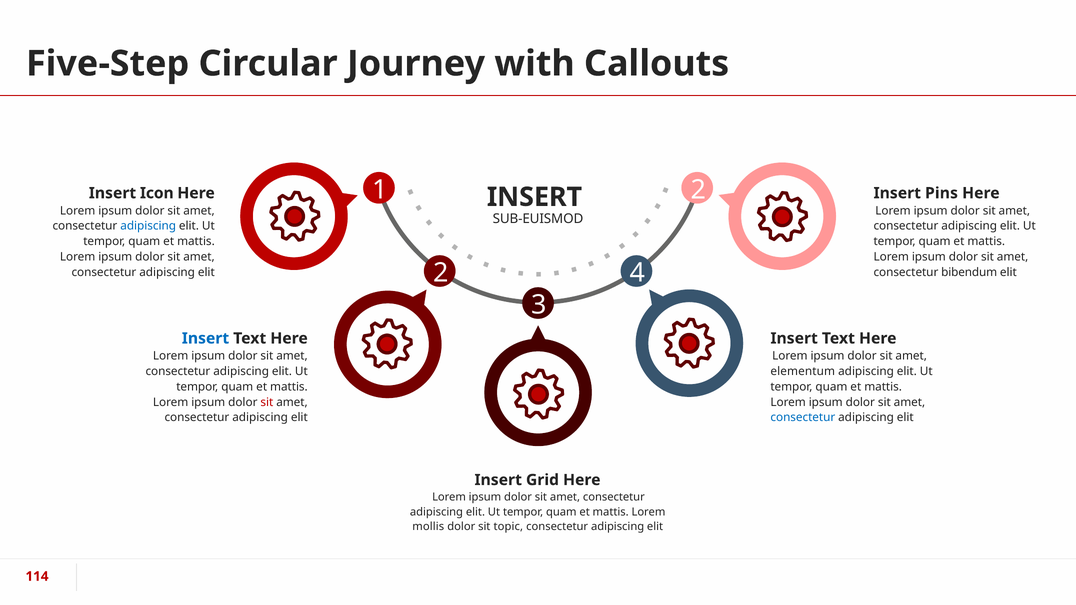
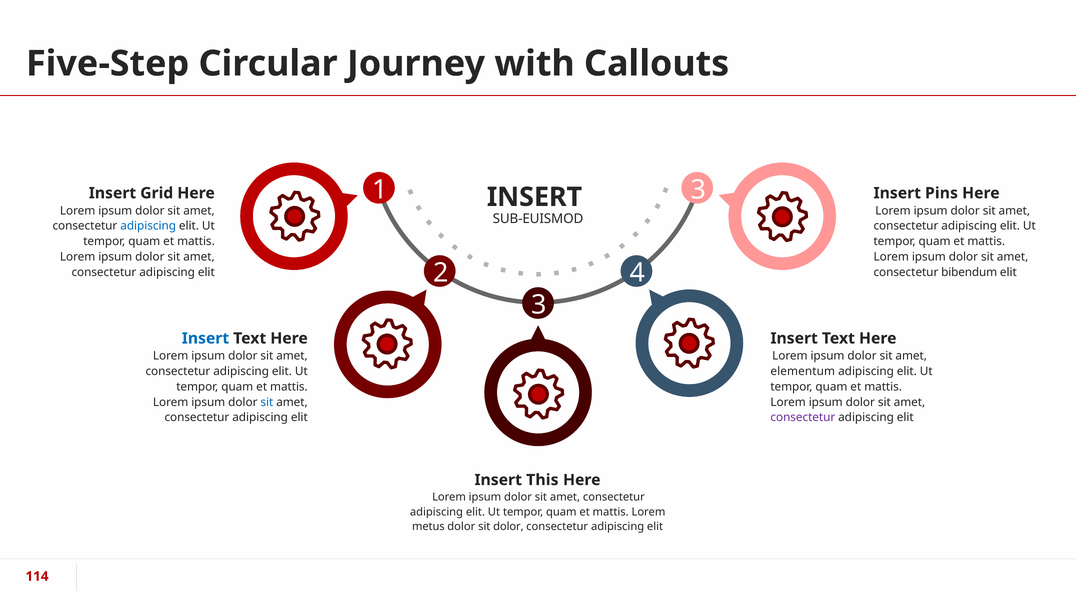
1 2: 2 -> 3 (698, 190)
Icon: Icon -> Grid (157, 193)
sit colour: red -> blue (267, 402)
consectetur colour: blue -> purple (803, 418)
Grid: Grid -> This (542, 480)
mollis: mollis -> metus (428, 527)
sit topic: topic -> dolor (508, 527)
